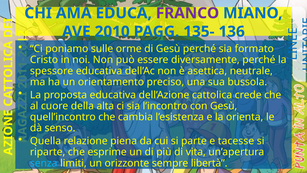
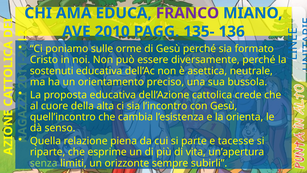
spessore: spessore -> sostenuti (52, 71)
senza colour: light blue -> light green (44, 163)
libertà: libertà -> subirli (209, 163)
